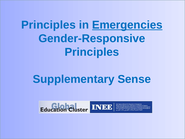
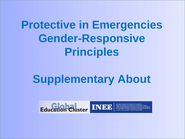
Principles: Principles -> Protective (48, 25)
Emergencies underline: present -> none (127, 25)
Sense: Sense -> About (134, 79)
